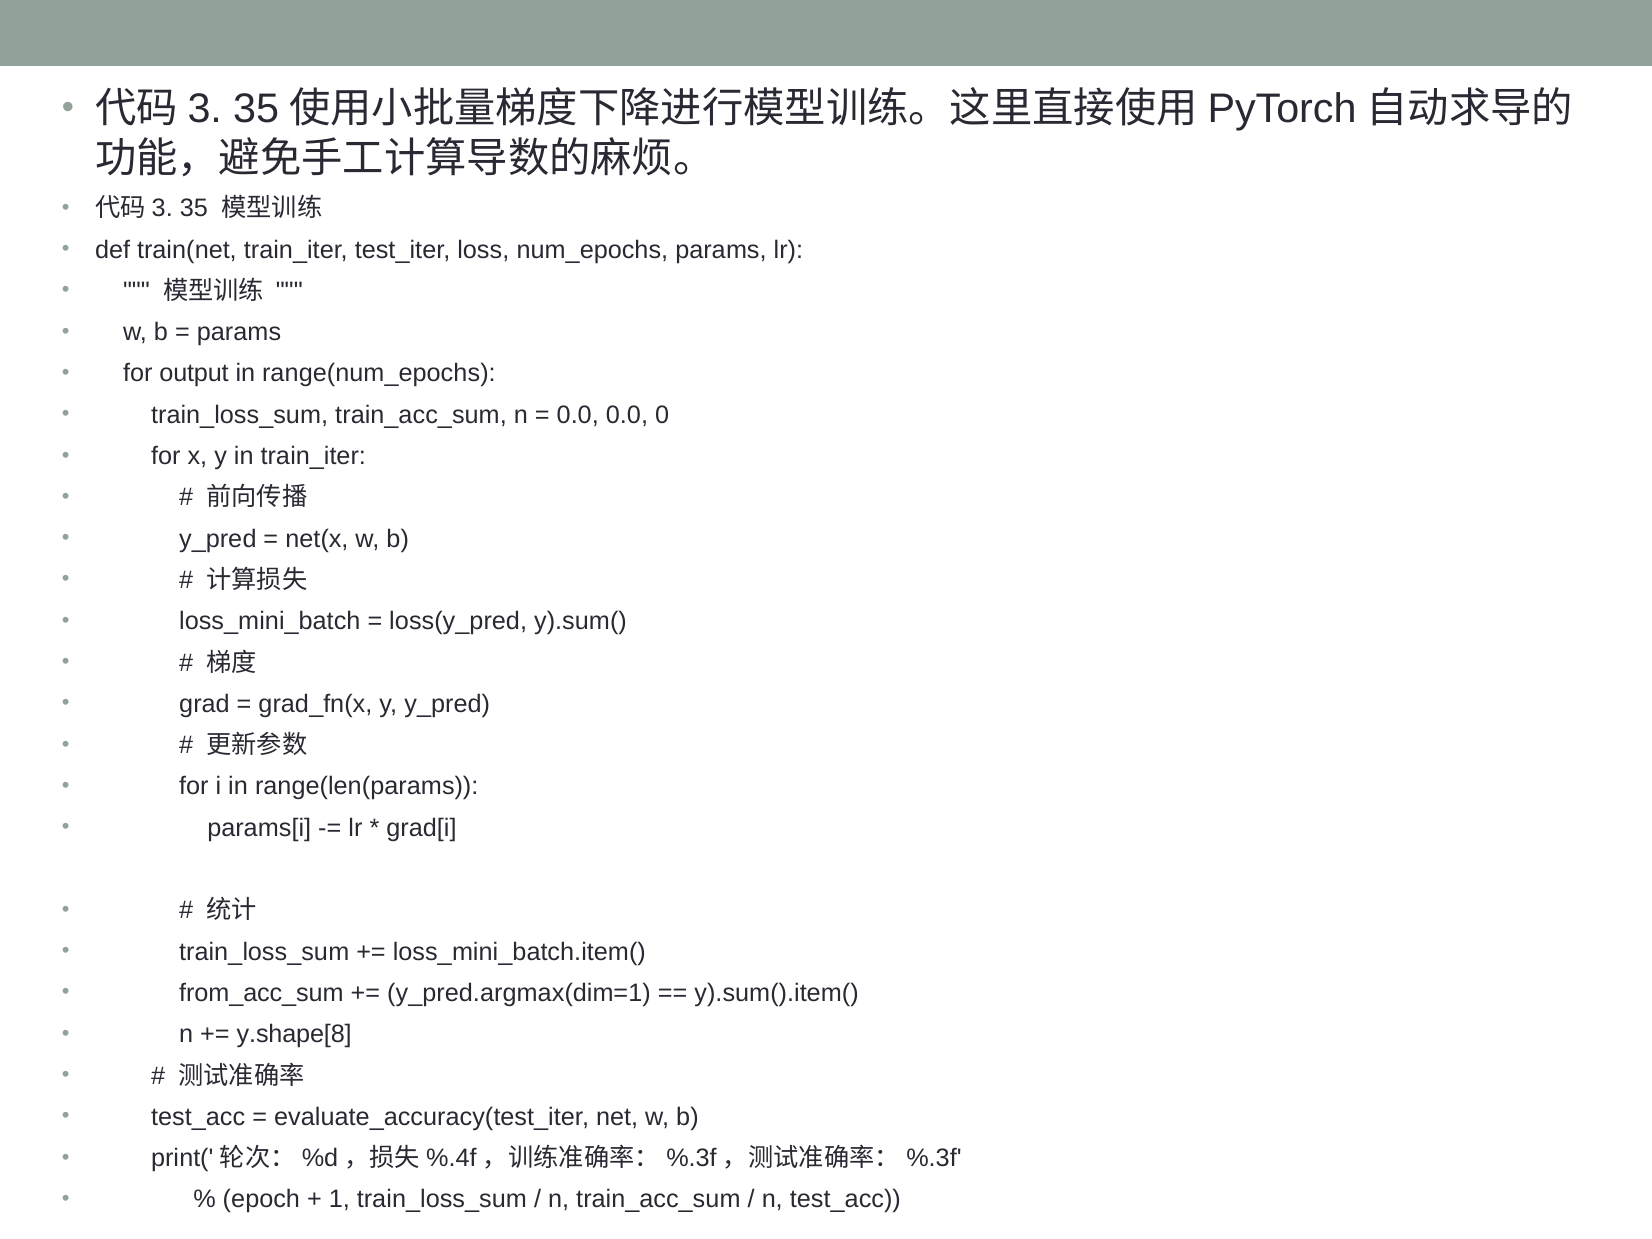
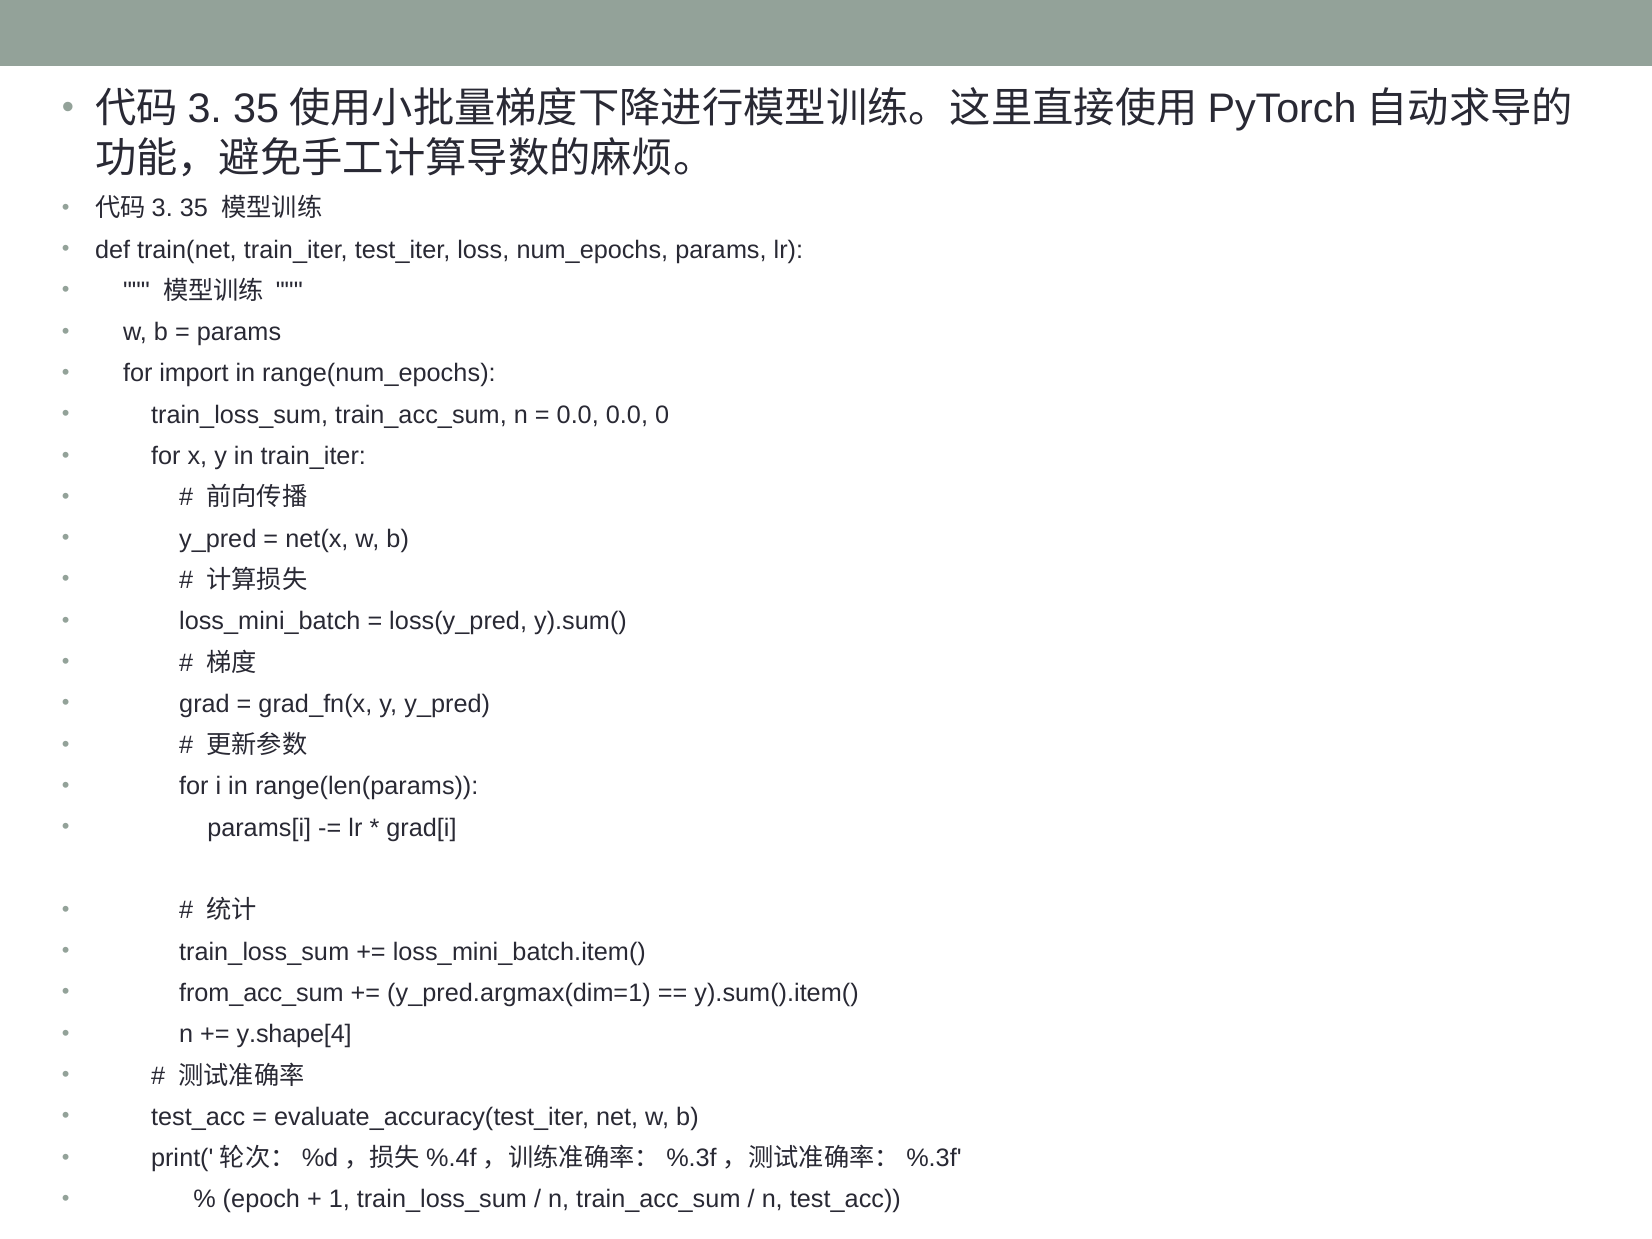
output: output -> import (194, 374)
y.shape[8: y.shape[8 -> y.shape[4 (294, 1034)
